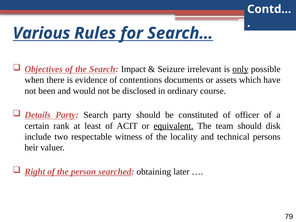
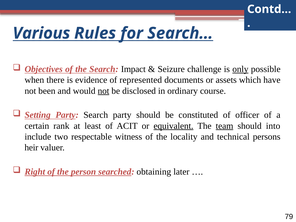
irrelevant: irrelevant -> challenge (204, 69)
contentions: contentions -> represented (141, 80)
not underline: none -> present (103, 91)
Details: Details -> Setting (38, 115)
team underline: none -> present (224, 126)
disk: disk -> into (273, 126)
